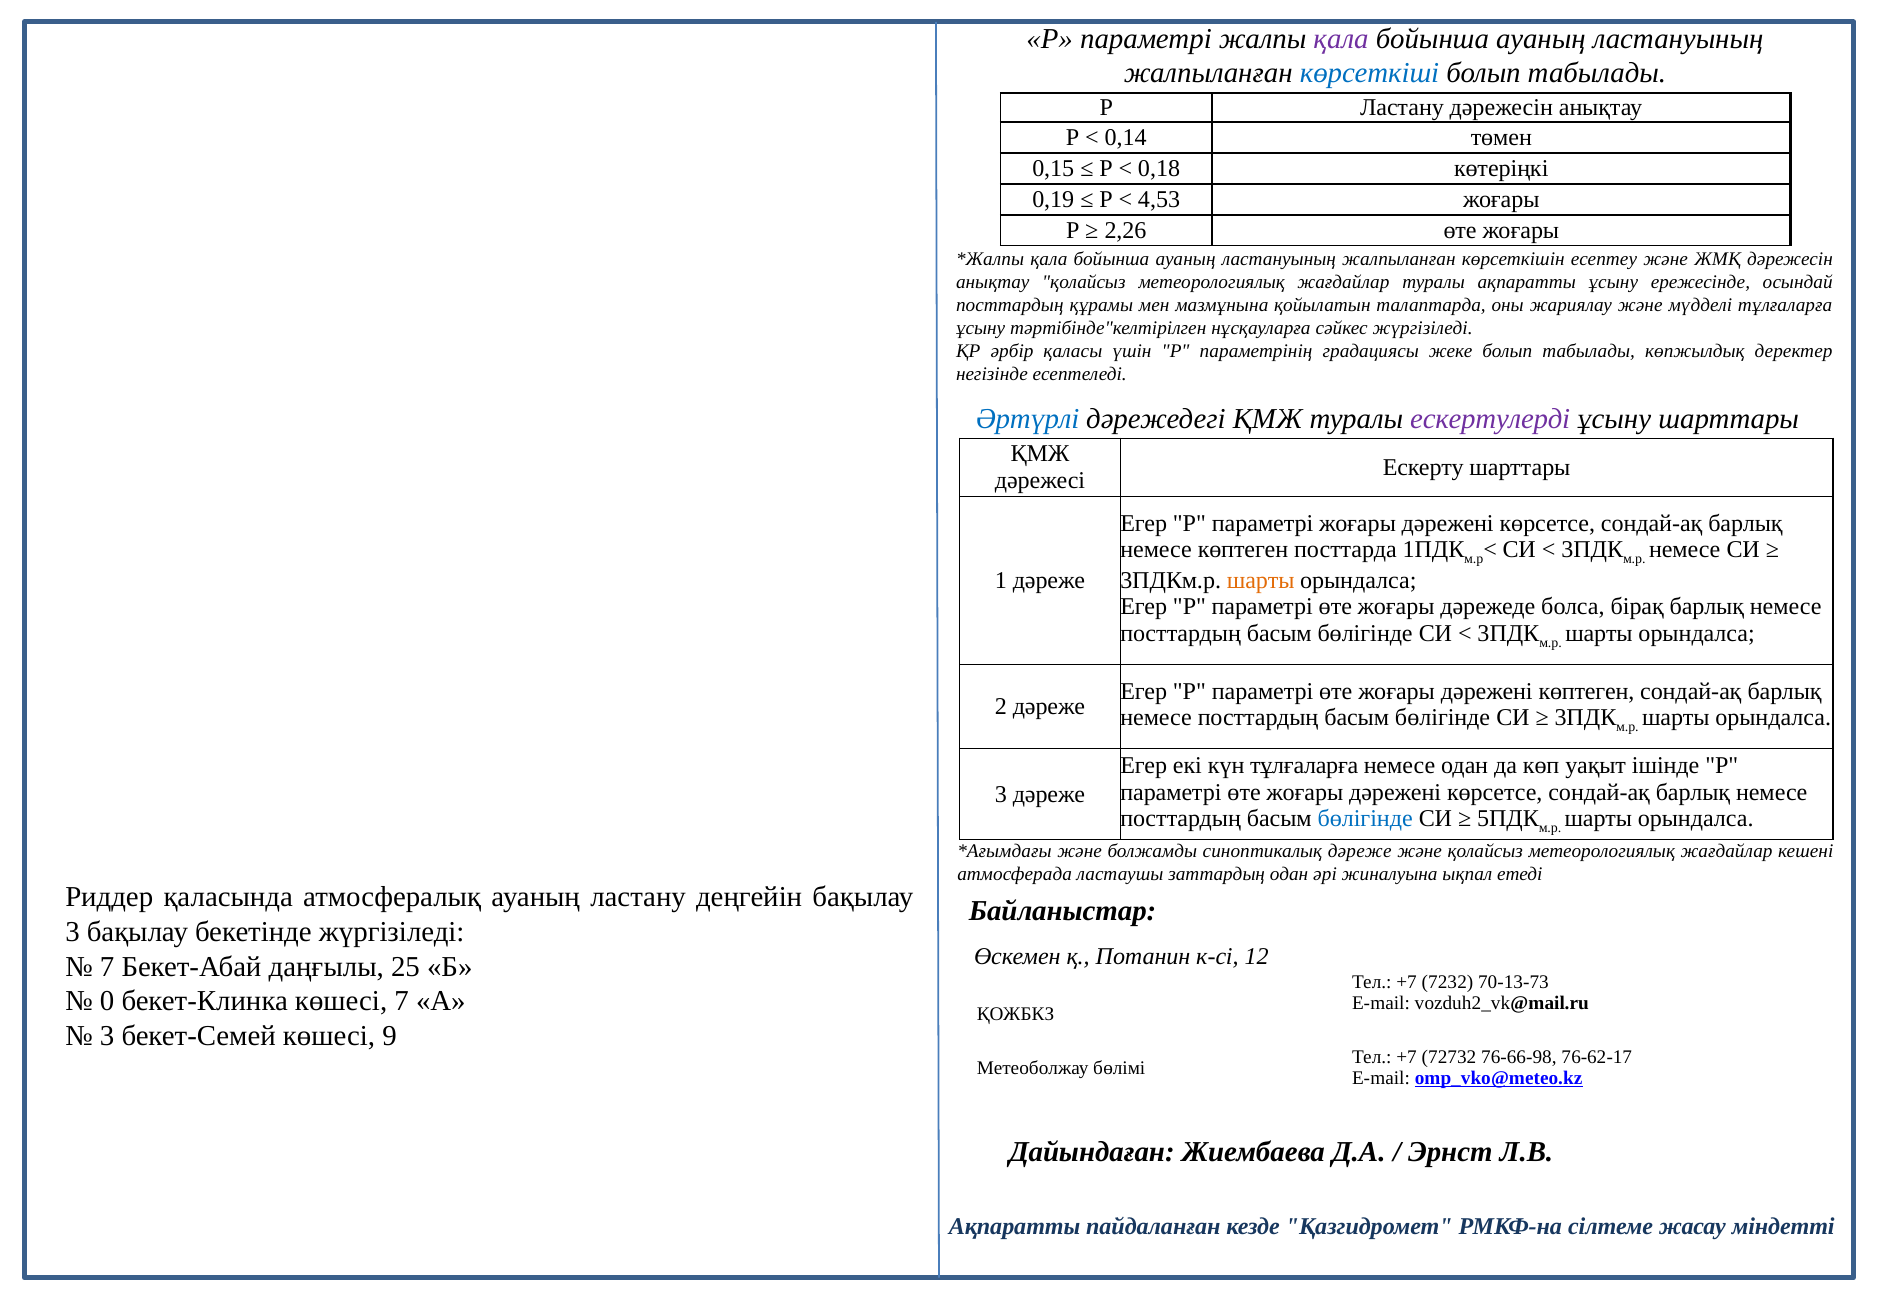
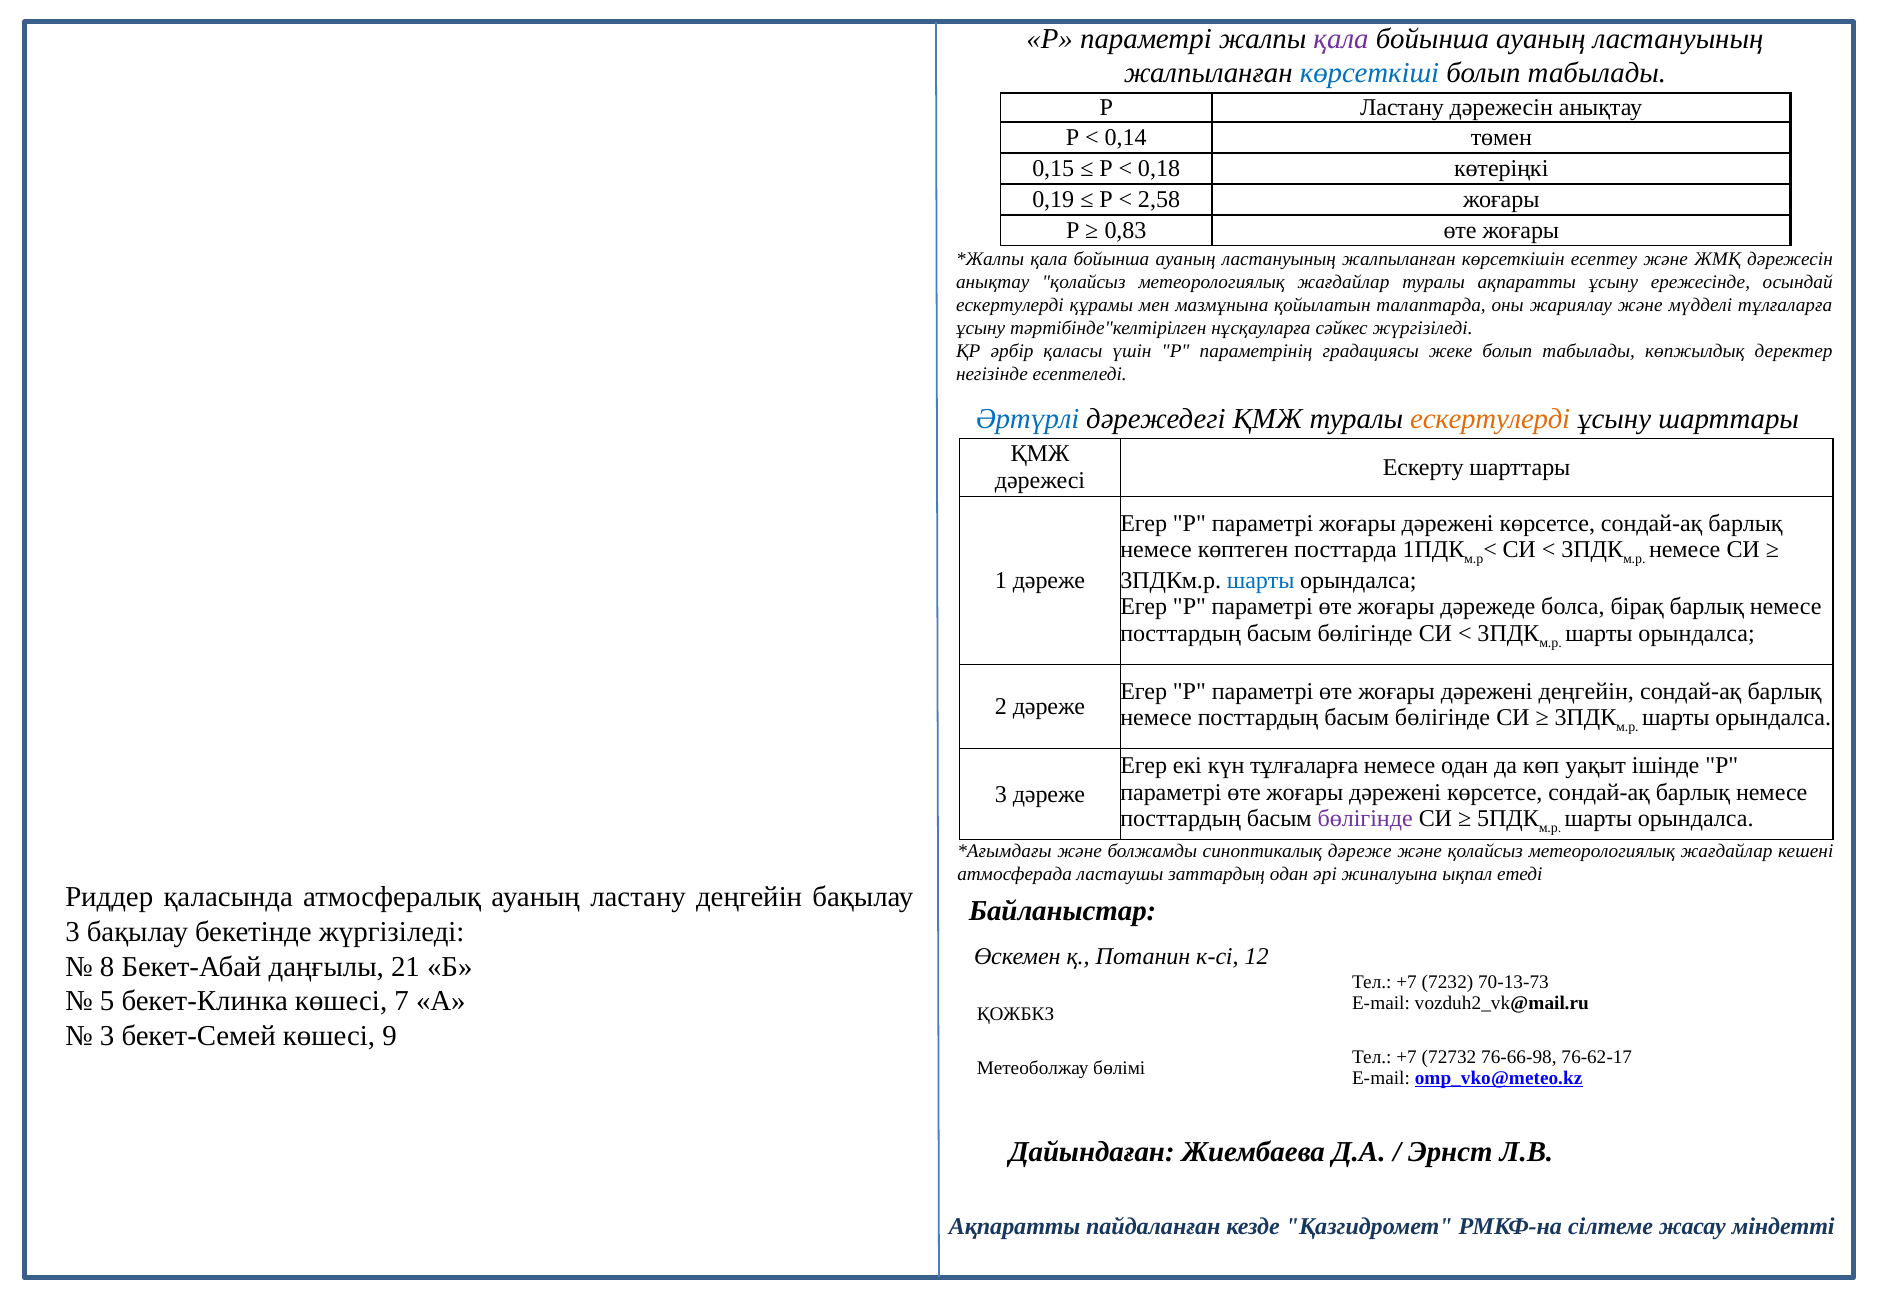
4,53: 4,53 -> 2,58 (1159, 199)
2,26: 2,26 -> 0,83 (1125, 230)
посттардың: посттардың -> ескертулерді (1010, 305)
ескертулерді colour: purple -> orange (1490, 419)
шарты colour: orange -> blue (1261, 580)
дәрежені көптеген: көптеген -> деңгейін (1586, 691)
бөлігінде colour: blue -> purple (1365, 819)
7: 7 -> 8 (107, 967)
25: 25 -> 21 (405, 967)
0: 0 -> 5 (107, 1002)
